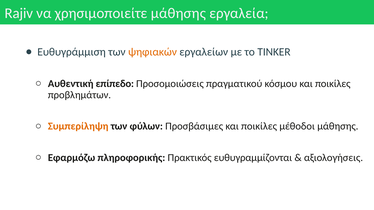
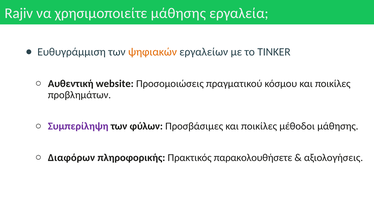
επίπεδο: επίπεδο -> website (115, 84)
Συμπερίληψη colour: orange -> purple (78, 126)
Εφαρμόζω: Εφαρμόζω -> Διαφόρων (71, 158)
ευθυγραμμίζονται: ευθυγραμμίζονται -> παρακολουθήσετε (253, 158)
